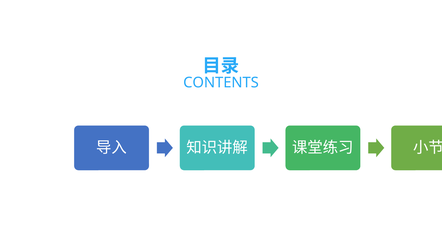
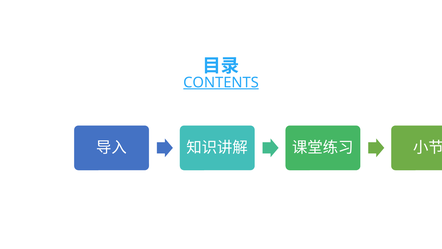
CONTENTS underline: none -> present (221, 82)
